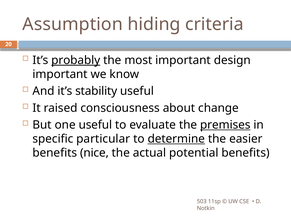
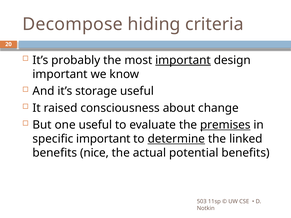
Assumption: Assumption -> Decompose (73, 24)
probably underline: present -> none (76, 60)
important underline: none -> present (183, 60)
stability: stability -> storage (96, 91)
specific particular: particular -> important (103, 139)
easier: easier -> linked (246, 139)
